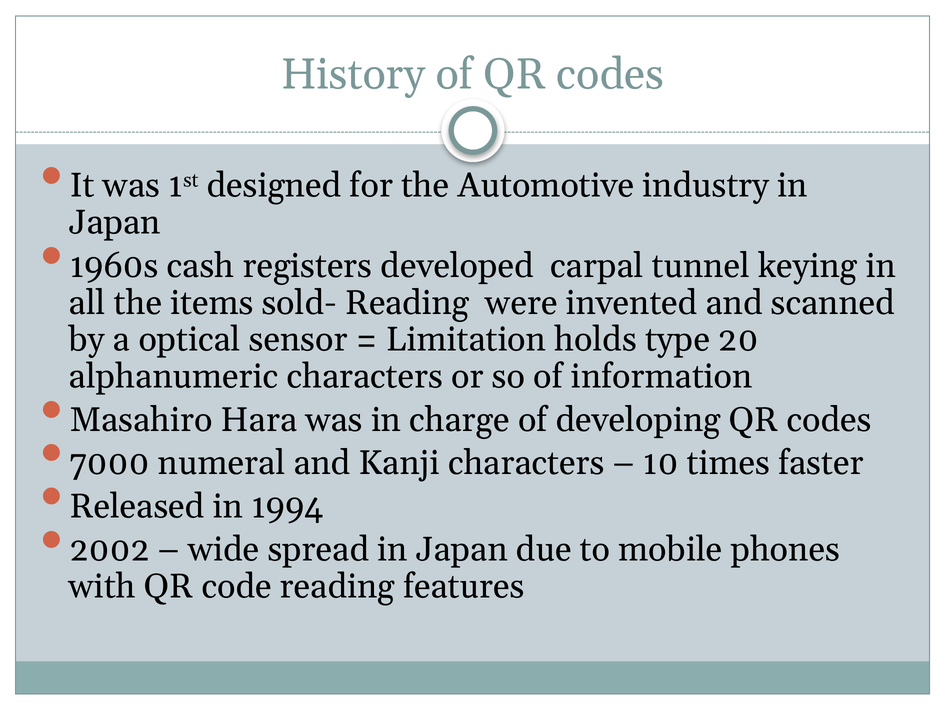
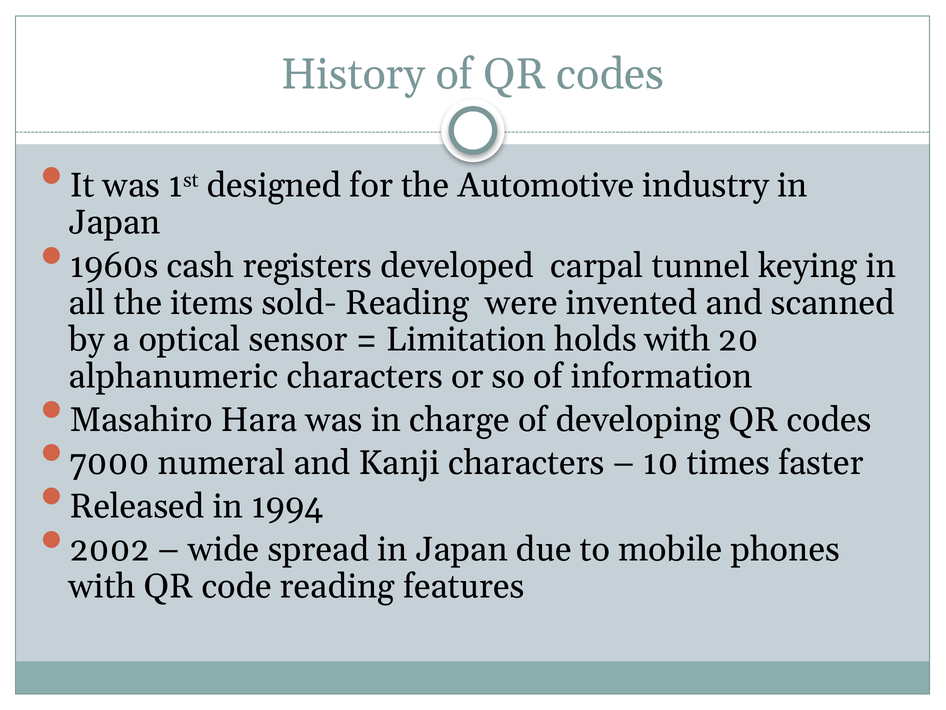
holds type: type -> with (678, 339)
